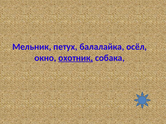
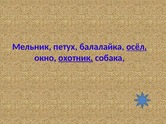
осёл underline: none -> present (137, 47)
